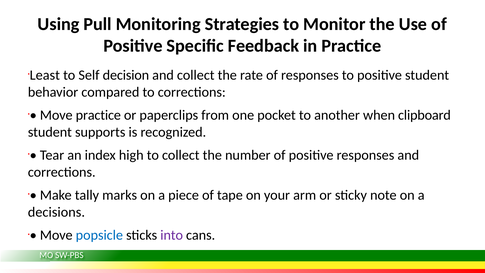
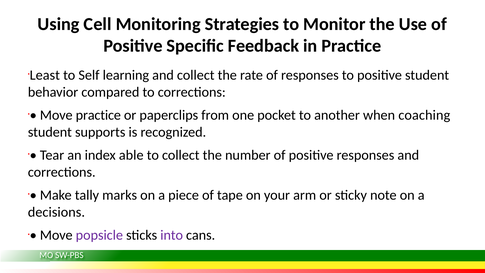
Pull: Pull -> Cell (98, 24)
decision: decision -> learning (126, 75)
clipboard: clipboard -> coaching (424, 115)
high: high -> able (131, 155)
popsicle colour: blue -> purple (99, 235)
